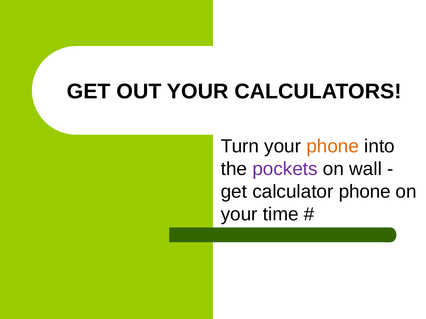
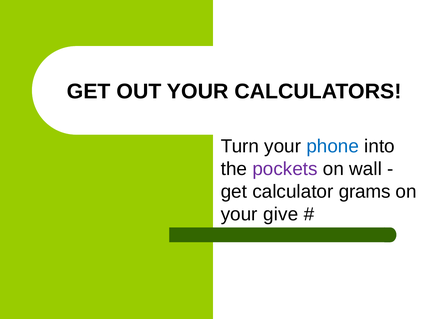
phone colour: orange -> blue (333, 147)
calculator phone: phone -> grams (365, 192)
time: time -> give (281, 215)
